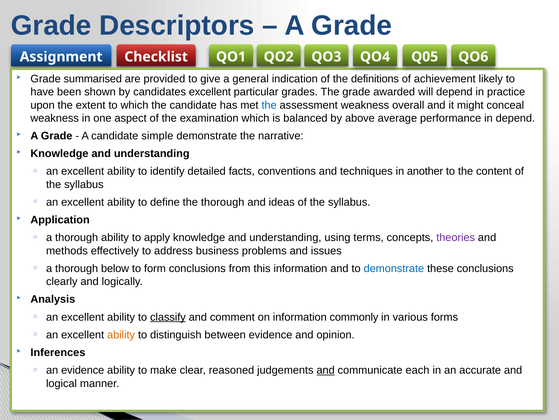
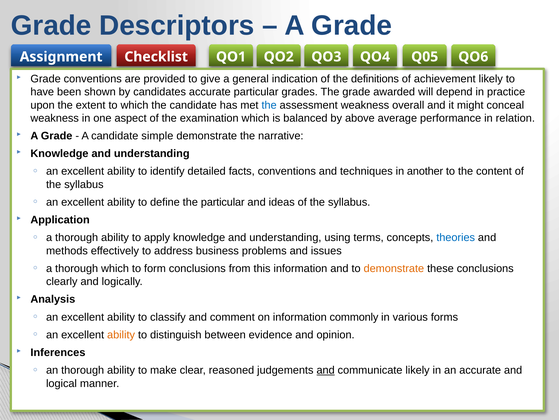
Grade summarised: summarised -> conventions (93, 79)
candidates excellent: excellent -> accurate (210, 92)
in depend: depend -> relation (515, 118)
the thorough: thorough -> particular (223, 202)
theories colour: purple -> blue (456, 237)
thorough below: below -> which (115, 268)
demonstrate colour: blue -> orange (394, 268)
classify underline: present -> none (168, 317)
an evidence: evidence -> thorough (83, 370)
communicate each: each -> likely (418, 370)
